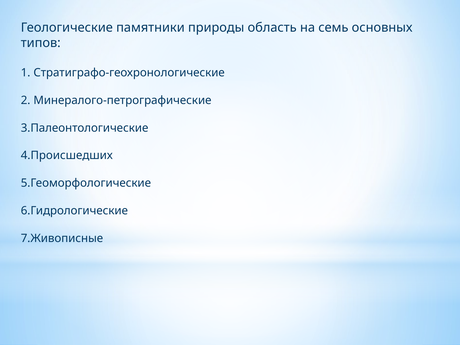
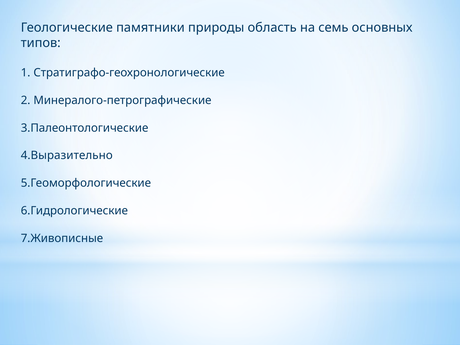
4.Происшедших: 4.Происшедших -> 4.Выразительно (67, 156)
